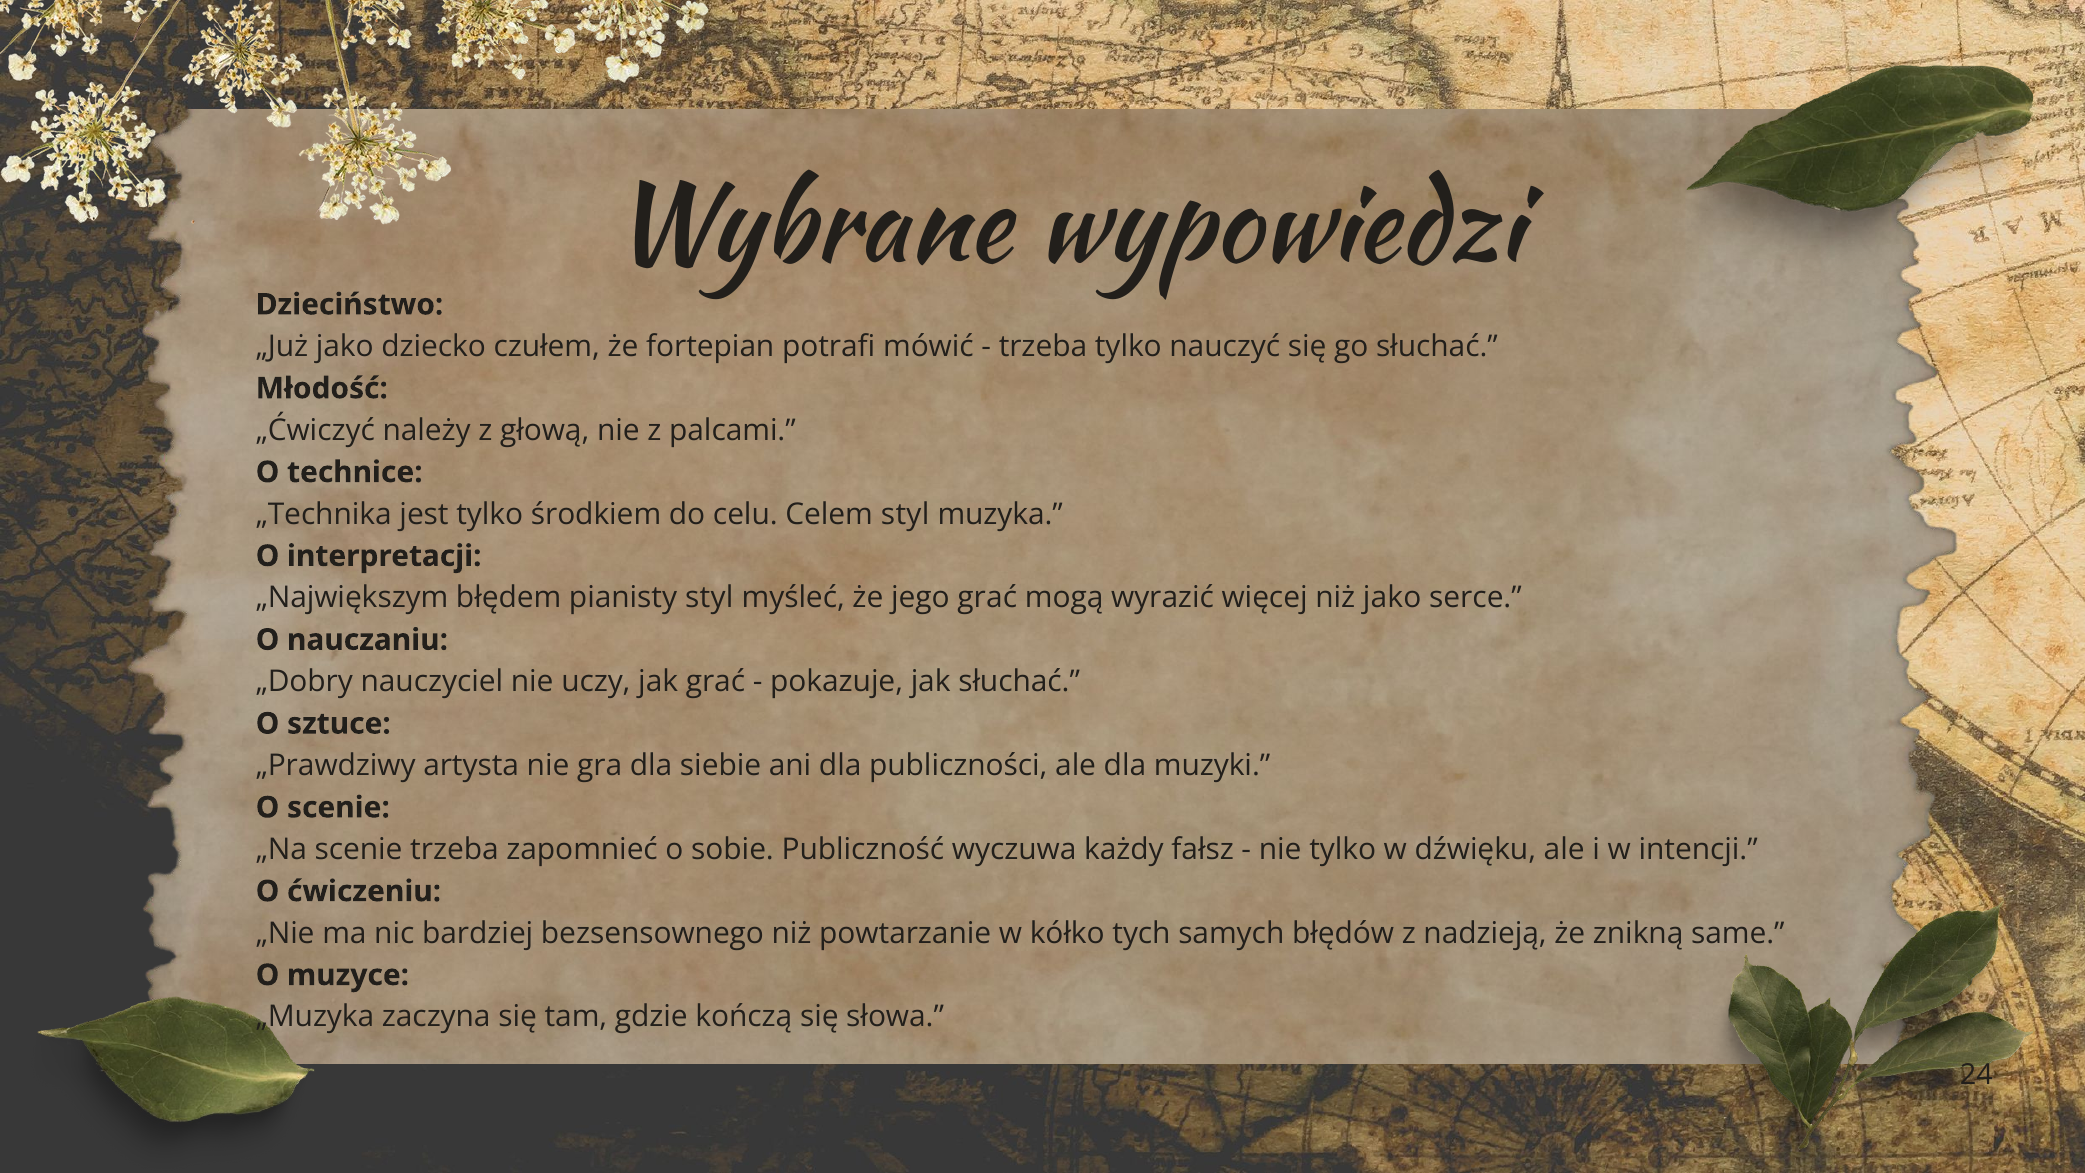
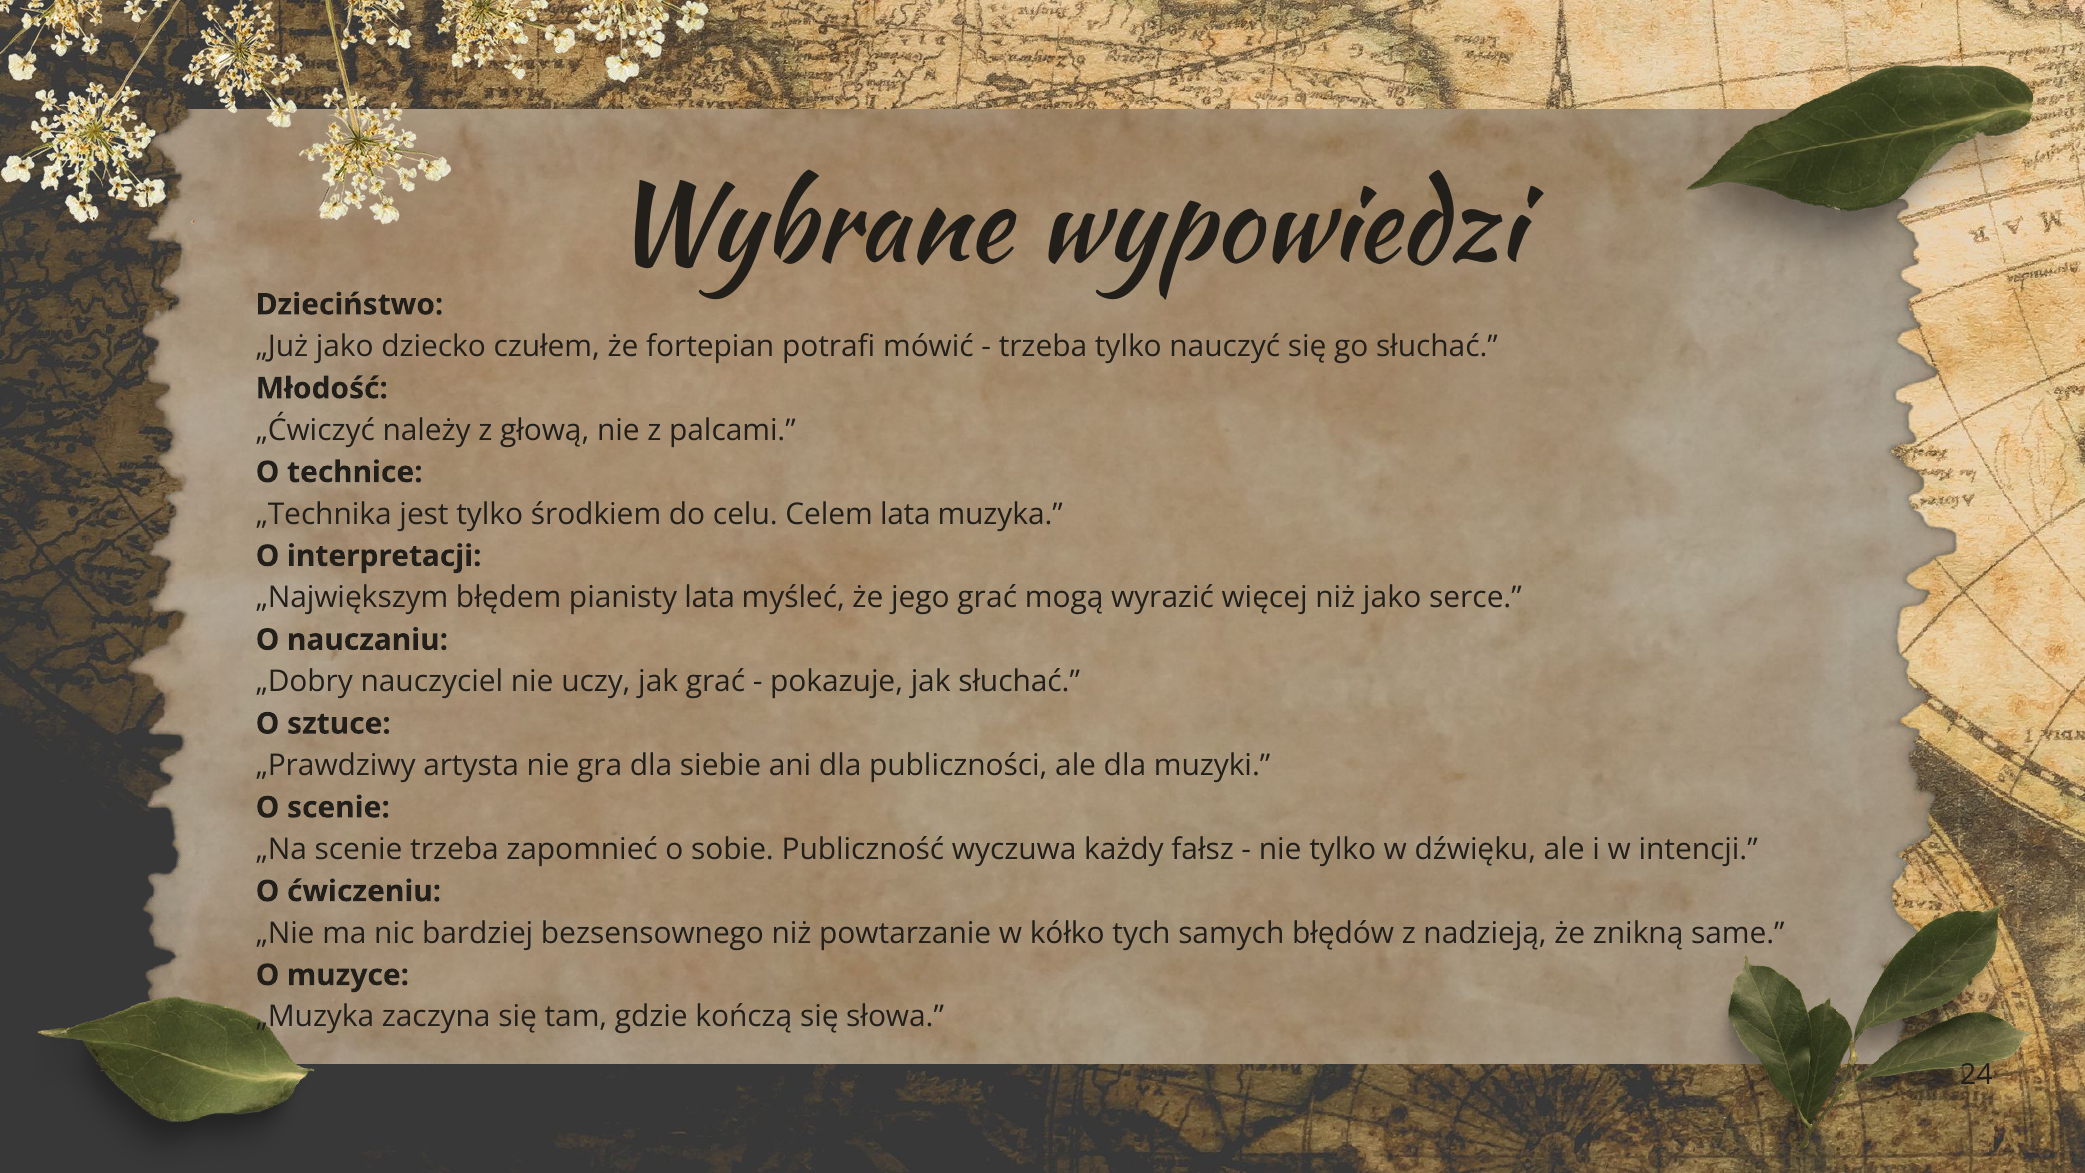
Celem styl: styl -> lata (905, 514)
pianisty styl: styl -> lata (710, 598)
